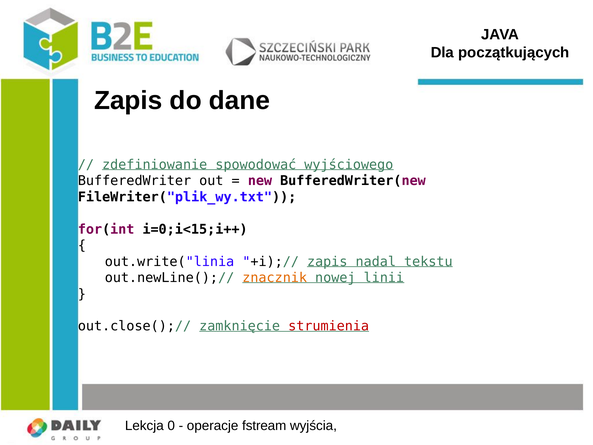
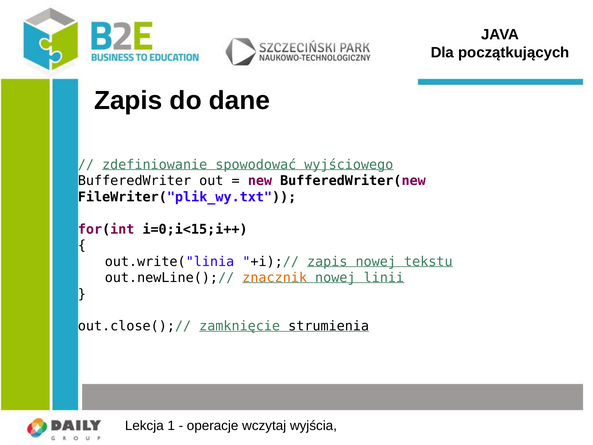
zapis nadal: nadal -> nowej (376, 261)
strumienia colour: red -> black (329, 326)
0: 0 -> 1 (171, 425)
fstream: fstream -> wczytaj (264, 425)
